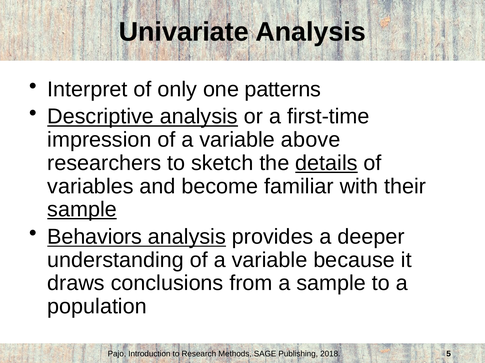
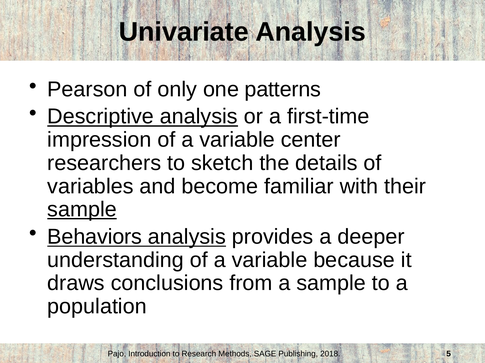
Interpret: Interpret -> Pearson (87, 90)
above: above -> center (311, 140)
details underline: present -> none (326, 163)
